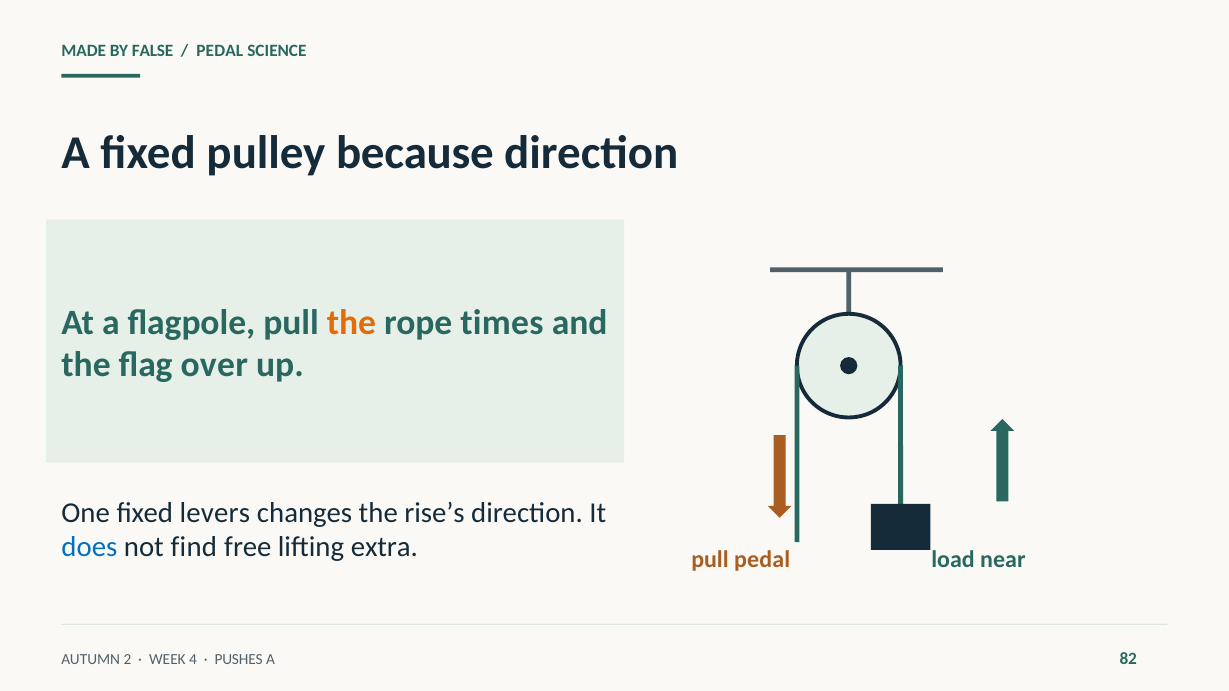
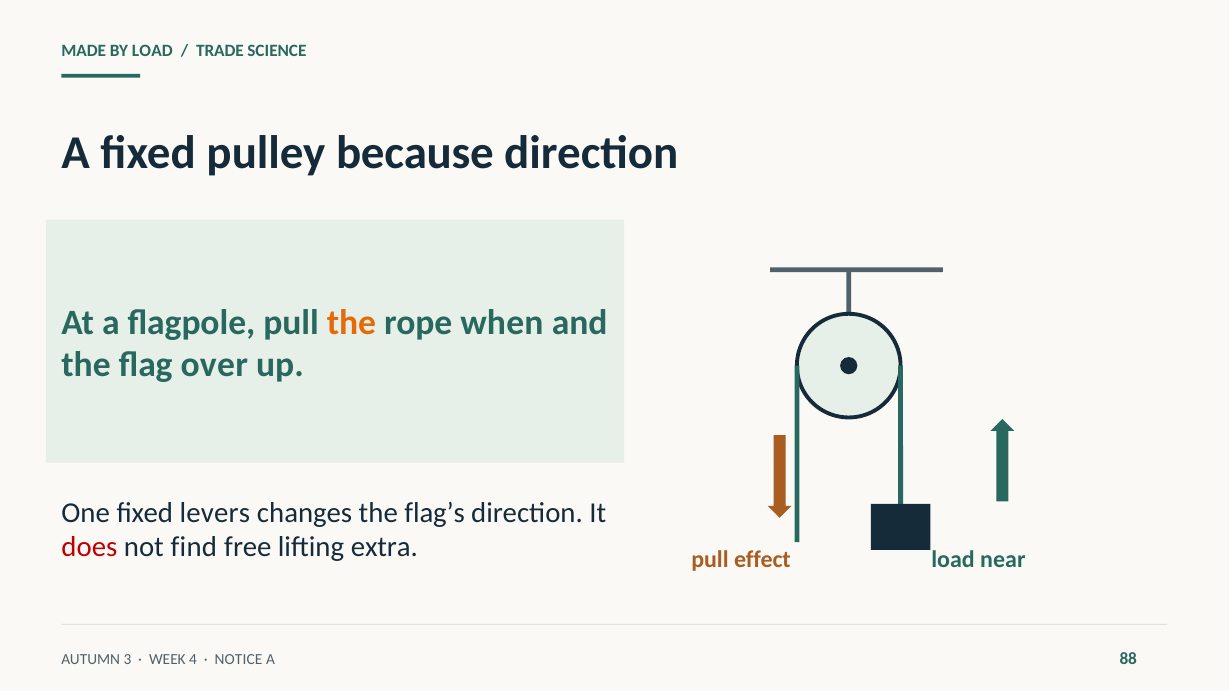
BY FALSE: FALSE -> LOAD (152, 51)
PEDAL: PEDAL -> TRADE (220, 51)
times: times -> when (502, 322)
rise’s: rise’s -> flag’s (435, 513)
does colour: blue -> red (89, 547)
pull pedal: pedal -> effect (762, 560)
2: 2 -> 3 (128, 659)
PUSHES: PUSHES -> NOTICE (238, 659)
82: 82 -> 88 (1128, 659)
